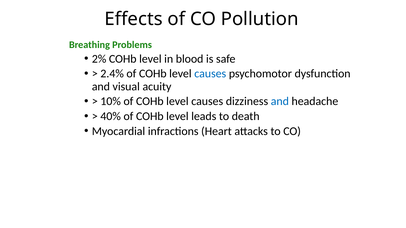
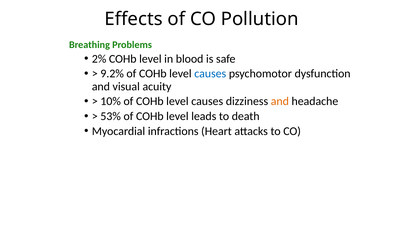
2.4%: 2.4% -> 9.2% (112, 74)
and colour: blue -> orange (280, 102)
40%: 40% -> 53% (111, 116)
